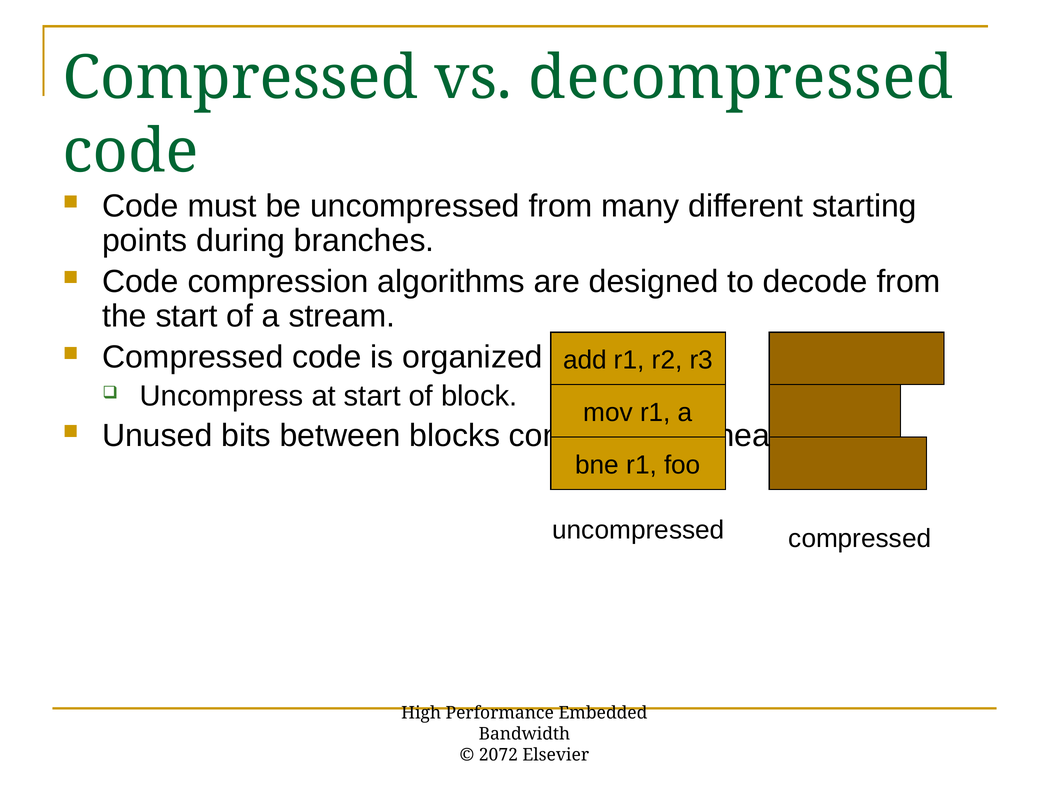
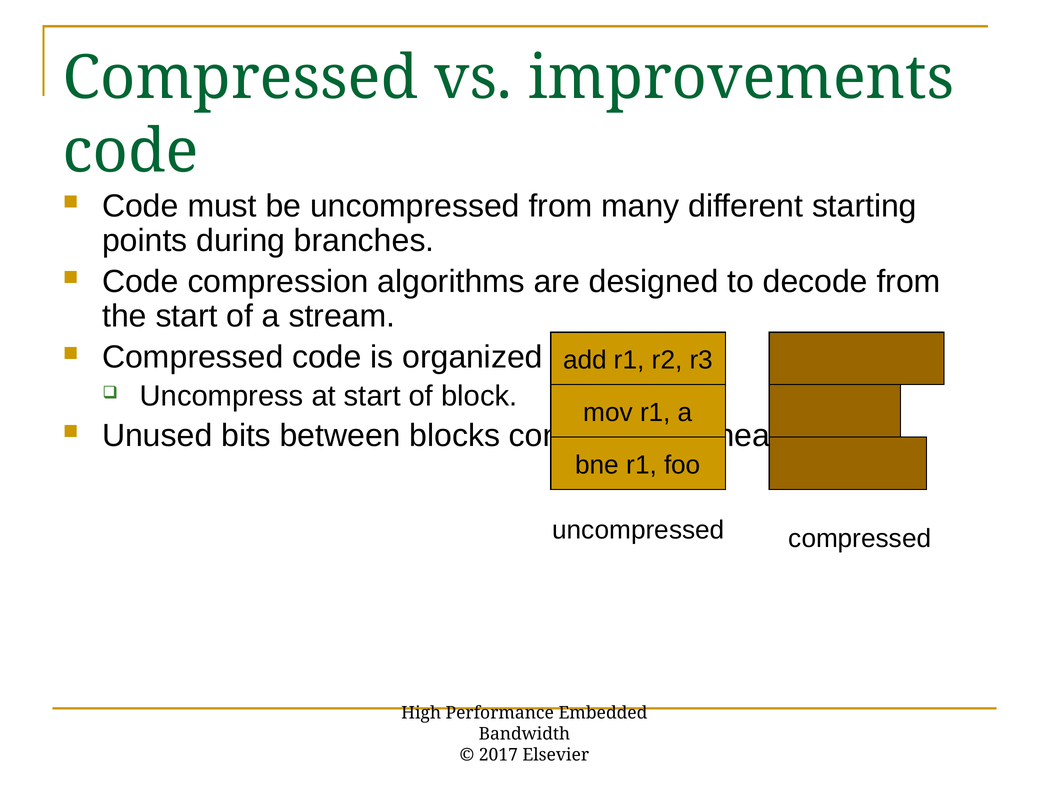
decompressed: decompressed -> improvements (741, 78)
2072: 2072 -> 2017 (498, 755)
